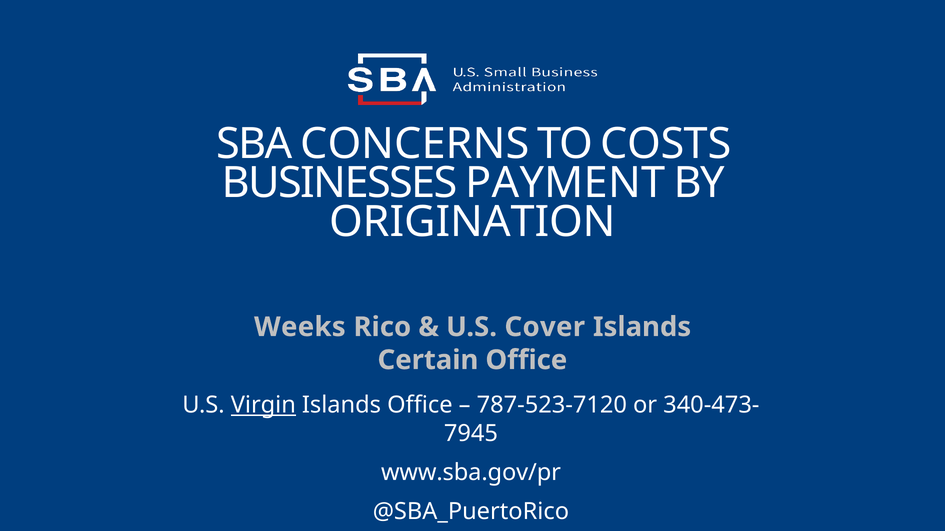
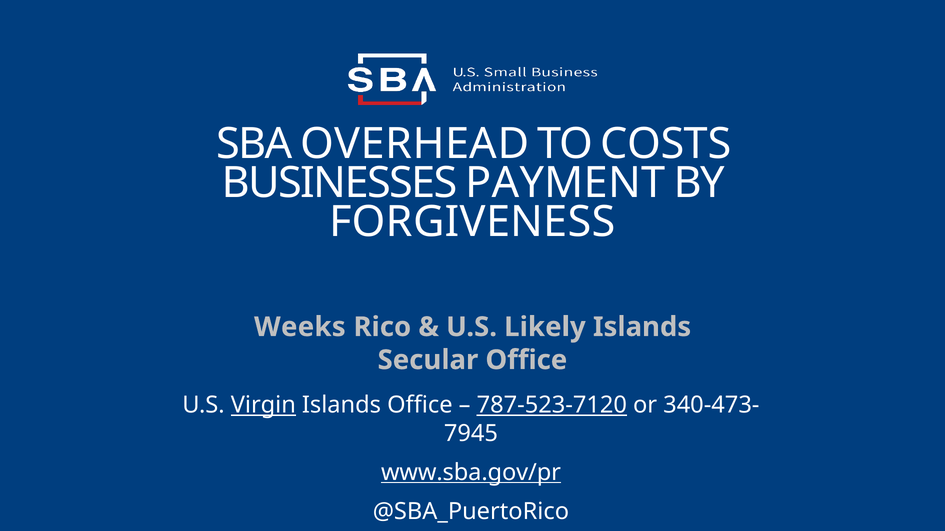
CONCERNS: CONCERNS -> OVERHEAD (415, 144)
ORIGINATION: ORIGINATION -> FORGIVENESS (472, 222)
Cover: Cover -> Likely (545, 327)
Certain: Certain -> Secular (428, 360)
787-523-7120 underline: none -> present (552, 406)
www.sba.gov/pr underline: none -> present (471, 473)
